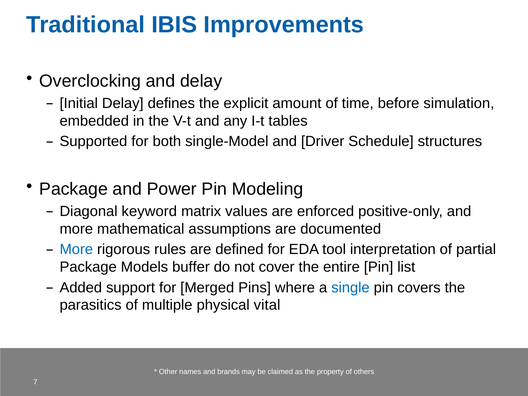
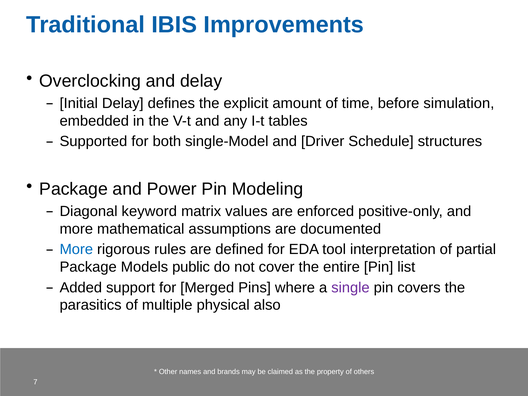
buffer: buffer -> public (191, 267)
single colour: blue -> purple (350, 288)
vital: vital -> also (267, 305)
